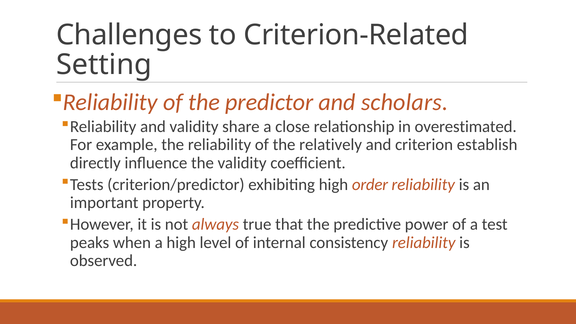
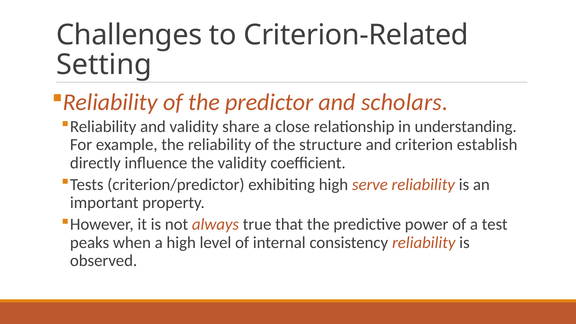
overestimated: overestimated -> understanding (466, 127)
relatively: relatively -> structure (331, 145)
order: order -> serve (370, 185)
